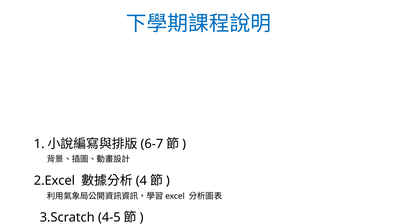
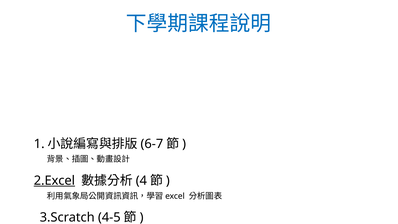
2.Excel underline: none -> present (54, 181)
